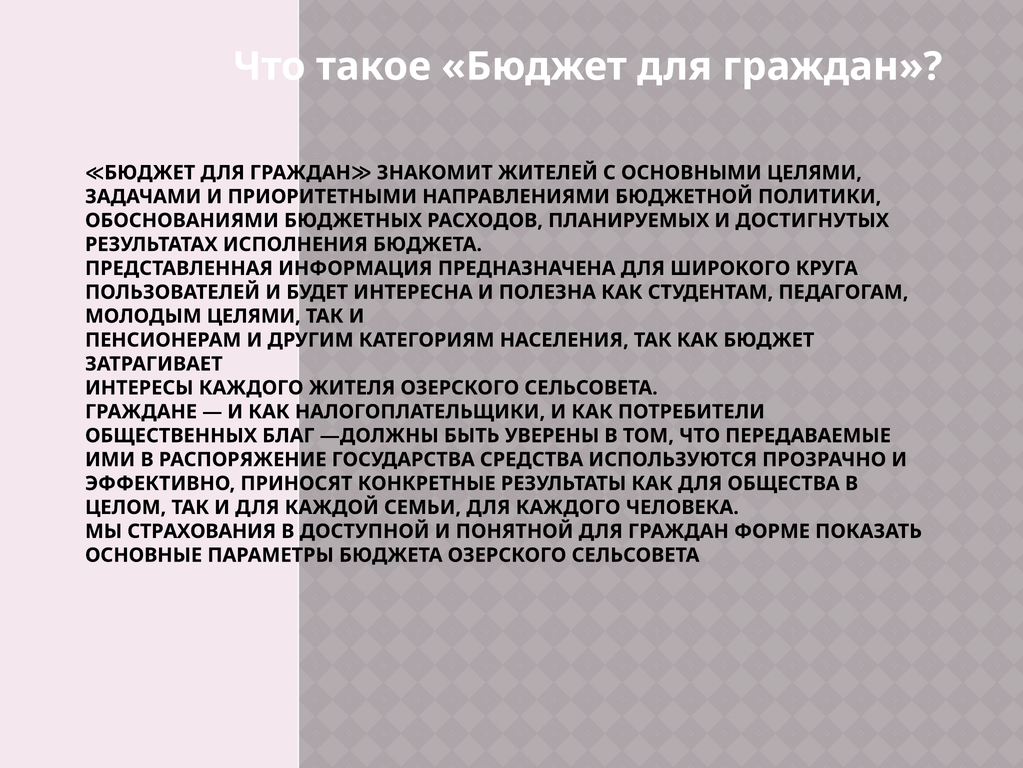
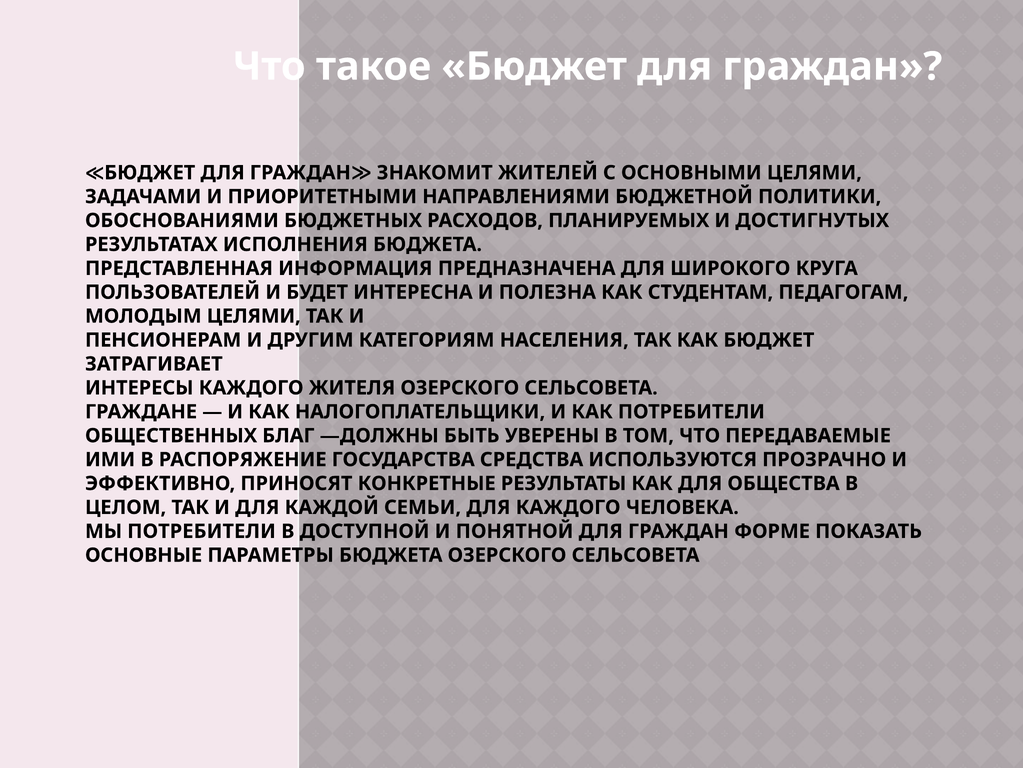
МЫ СТРАХОВАНИЯ: СТРАХОВАНИЯ -> ПОТРЕБИТЕЛИ (202, 531)
